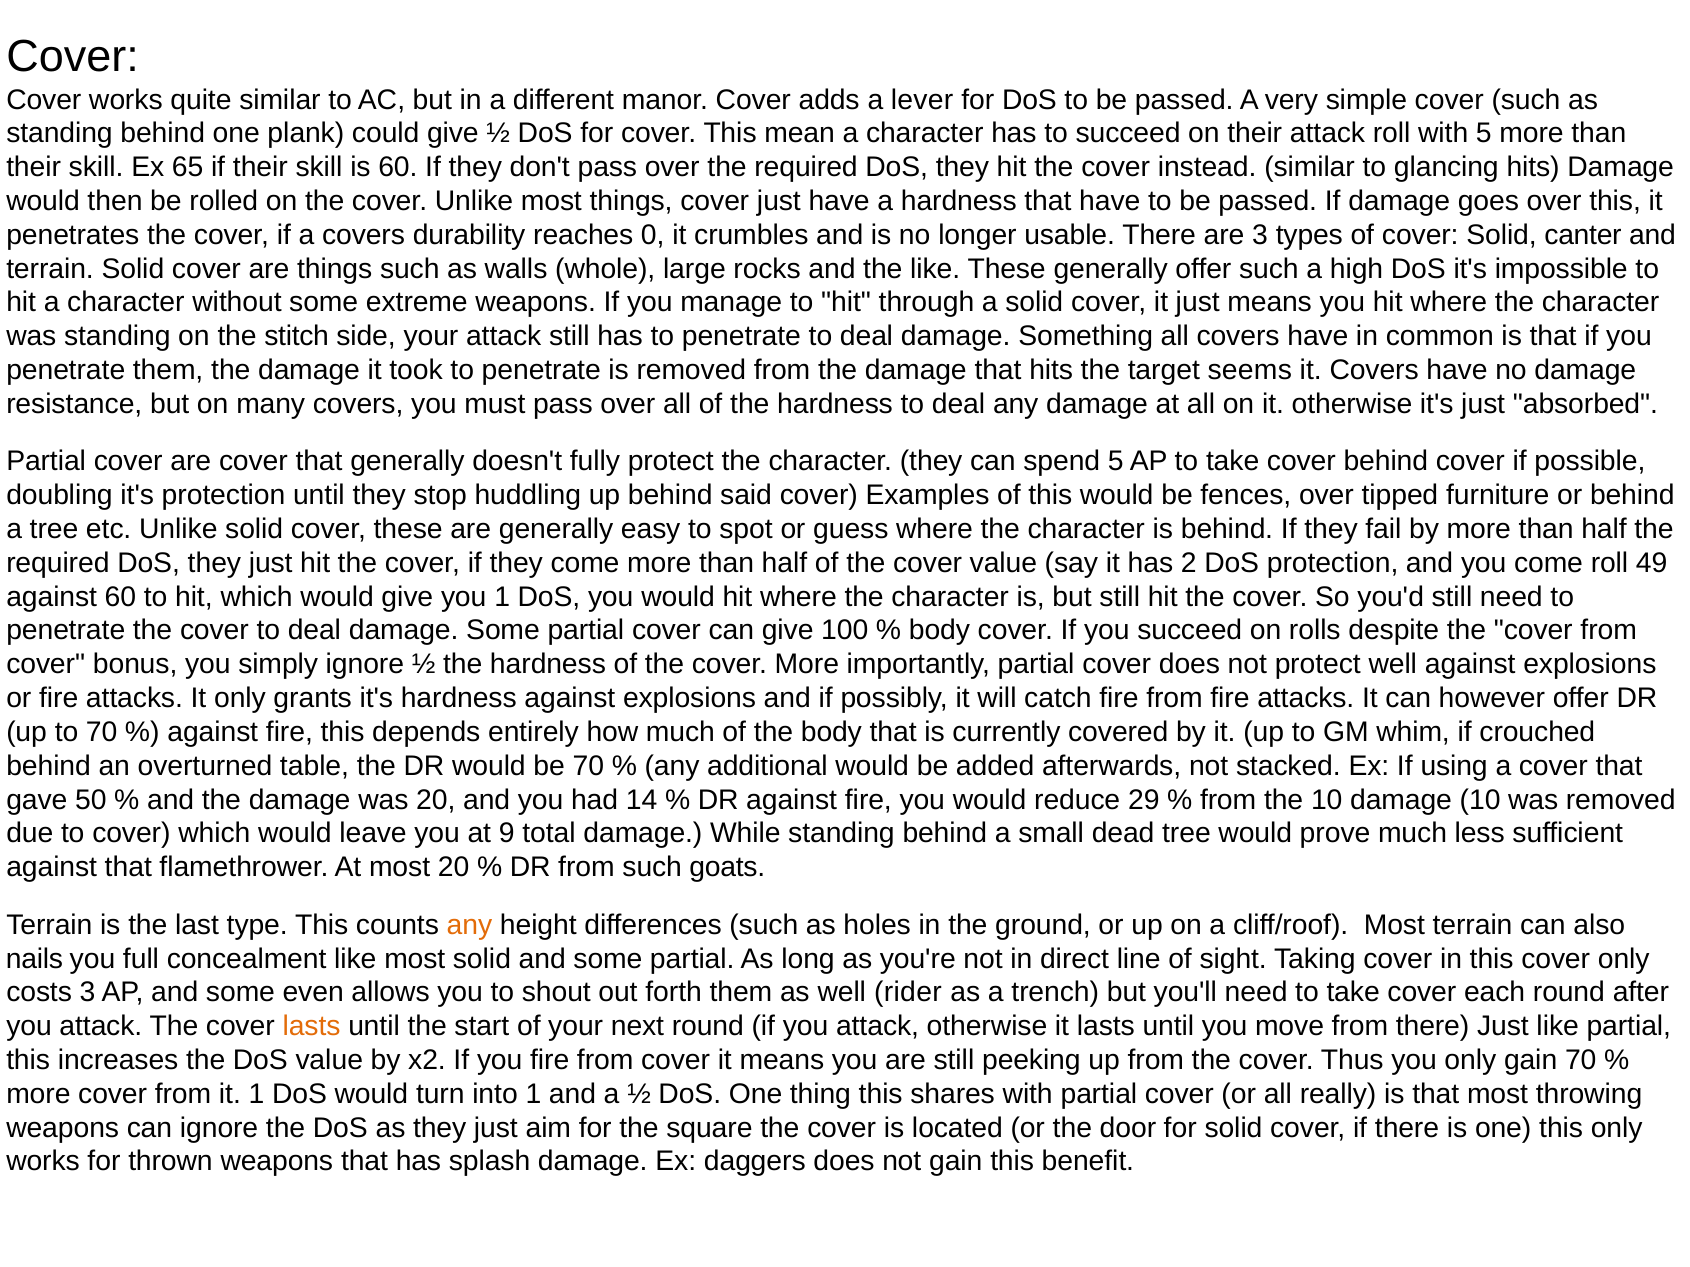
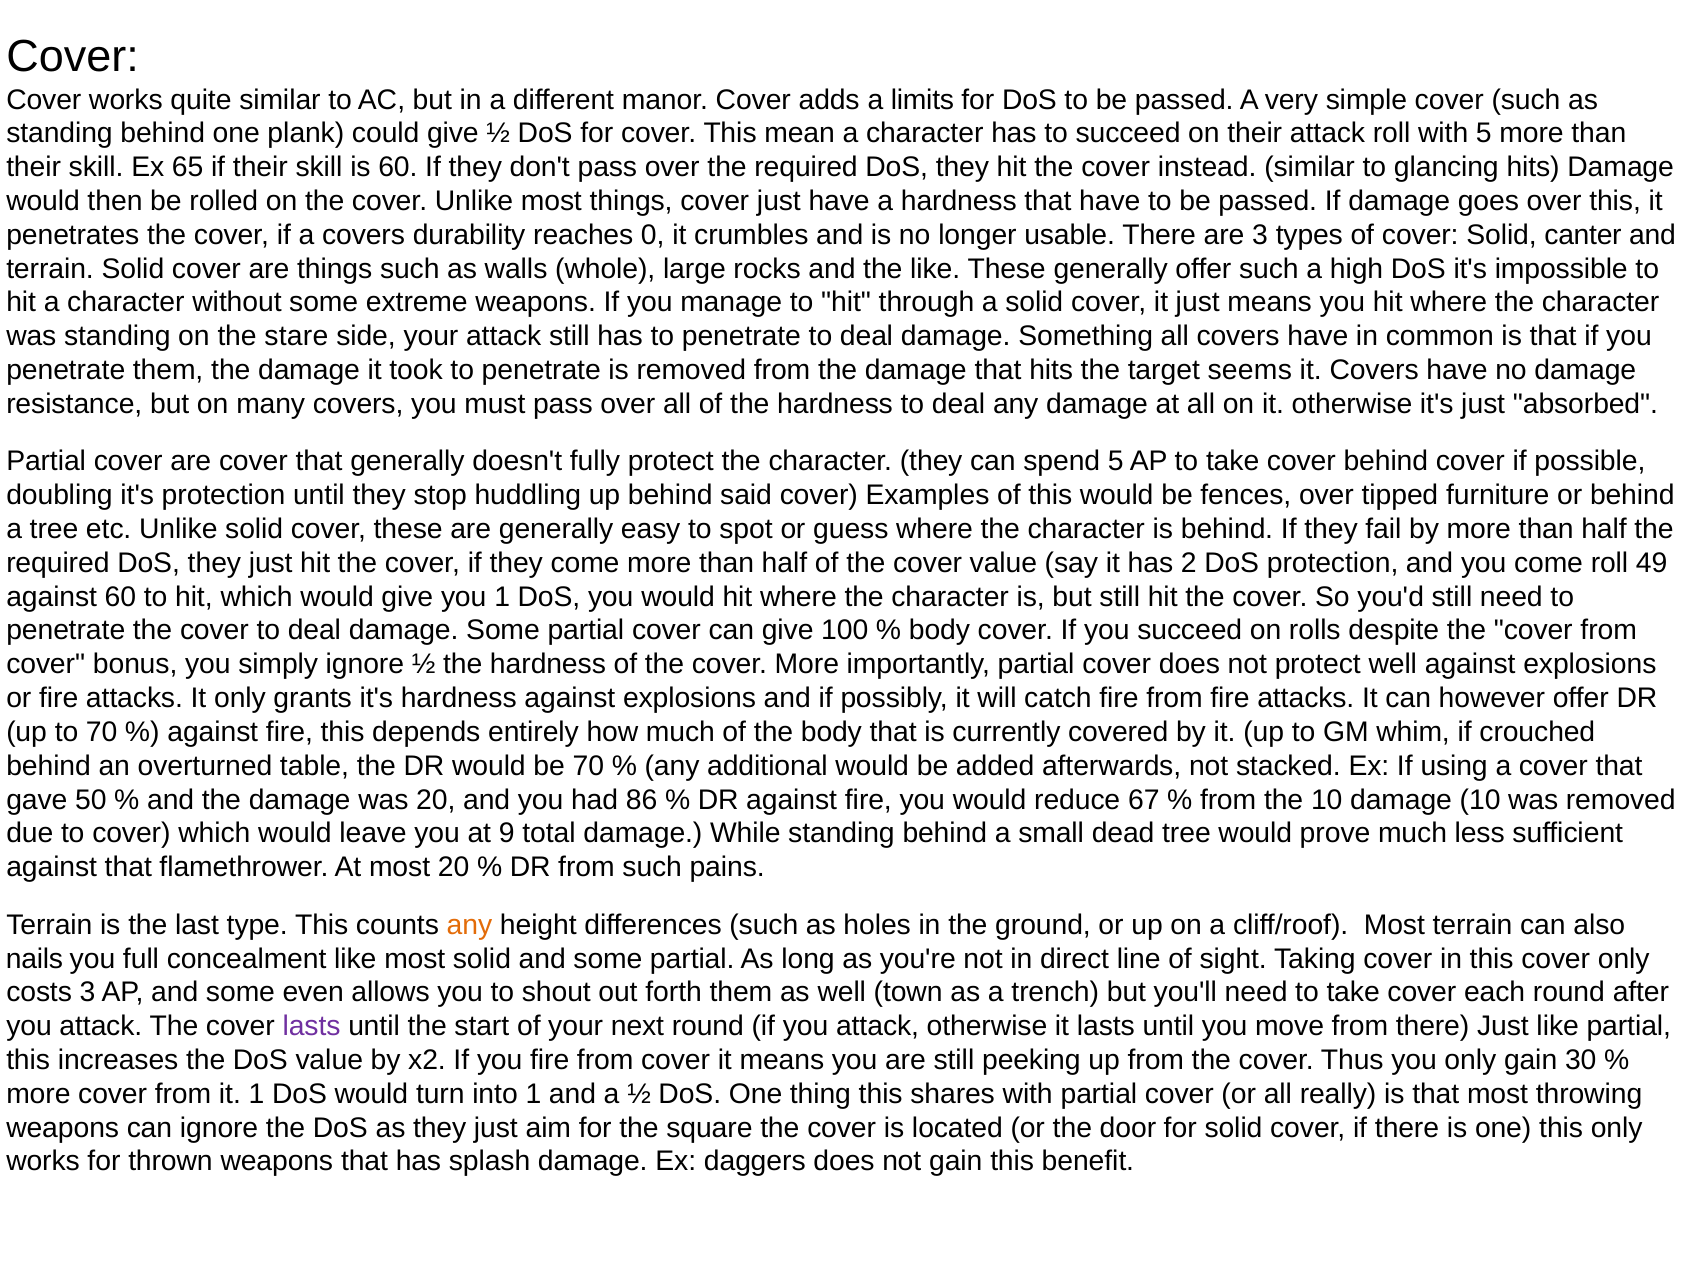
lever: lever -> limits (922, 100)
stitch: stitch -> stare (296, 337)
14: 14 -> 86 (642, 800)
29: 29 -> 67 (1144, 800)
goats: goats -> pains (727, 868)
rider: rider -> town (908, 993)
lasts colour: orange -> purple (312, 1027)
gain 70: 70 -> 30 (1581, 1061)
